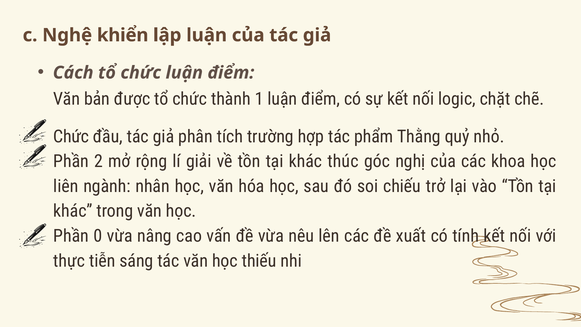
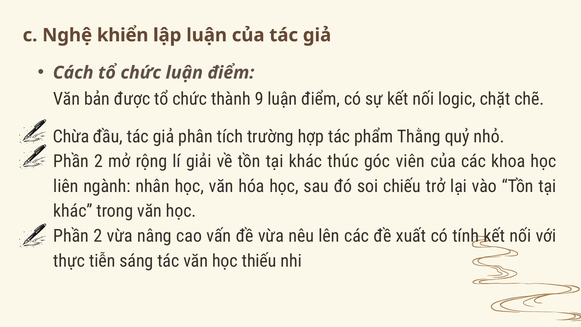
1: 1 -> 9 (259, 99)
Chức: Chức -> Chừa (71, 136)
nghị: nghị -> viên (410, 161)
0: 0 -> 2 (98, 236)
